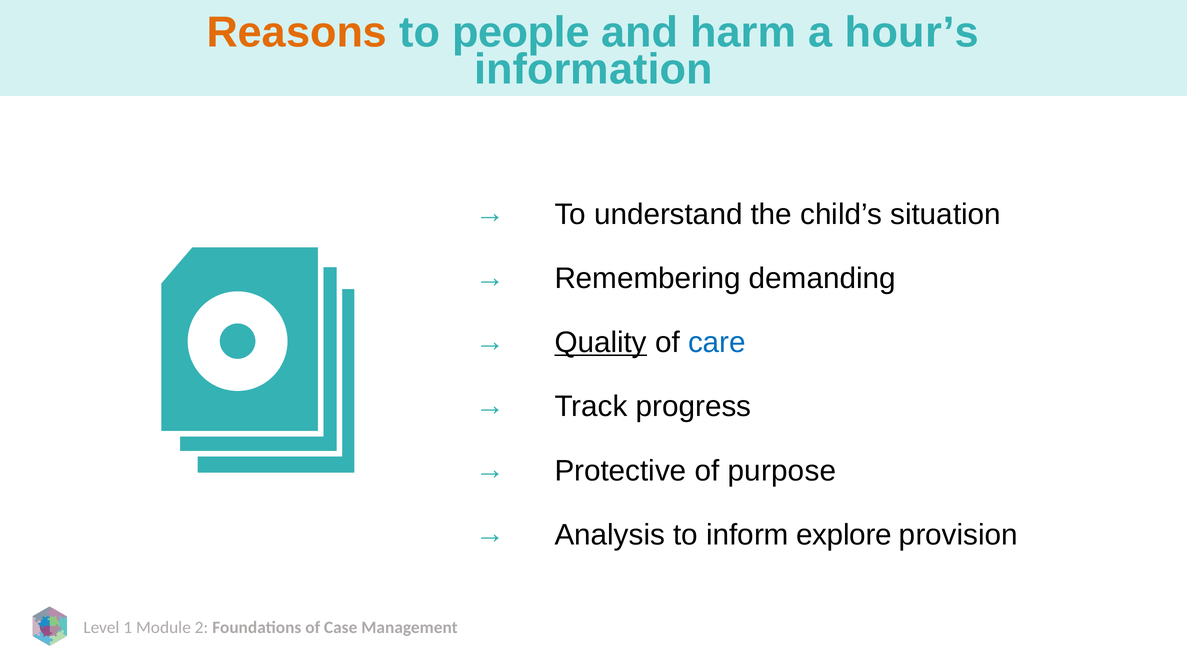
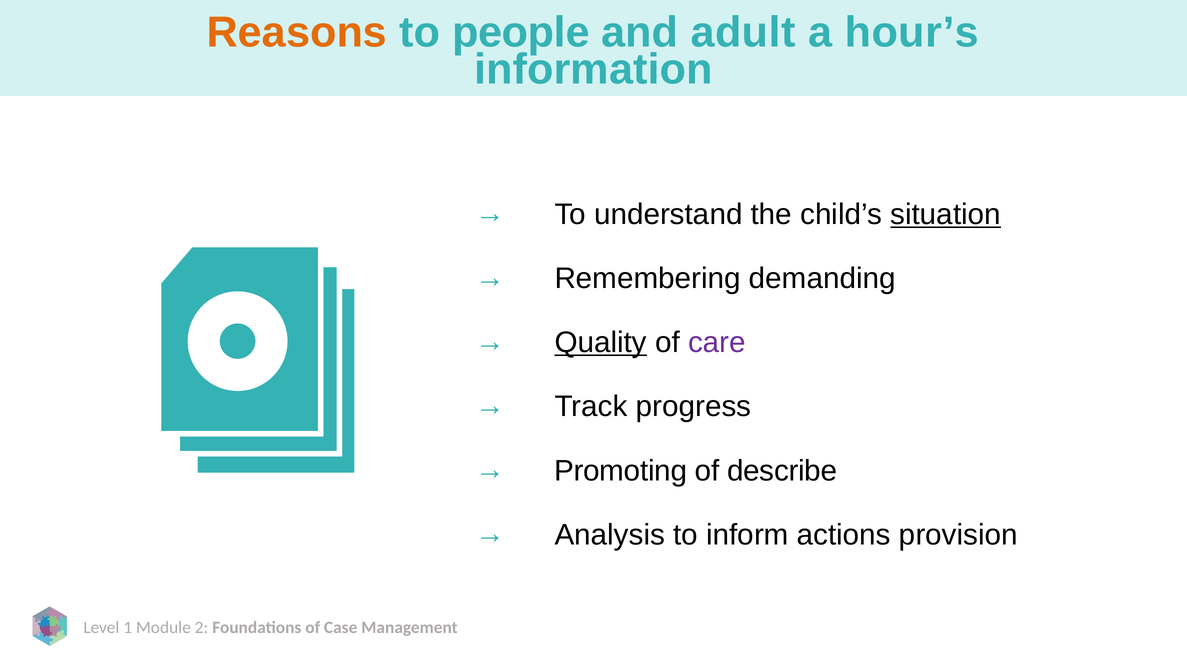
harm: harm -> adult (743, 32)
situation underline: none -> present (946, 214)
care colour: blue -> purple (717, 342)
Protective: Protective -> Promoting (621, 471)
purpose: purpose -> describe (782, 471)
explore: explore -> actions (844, 535)
